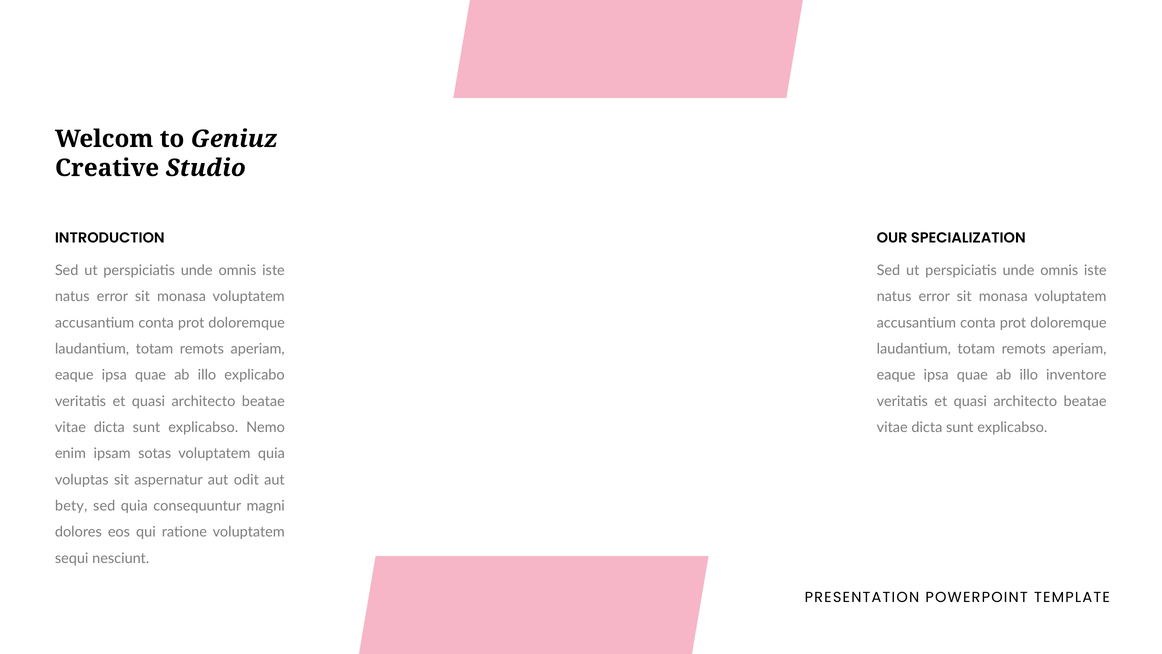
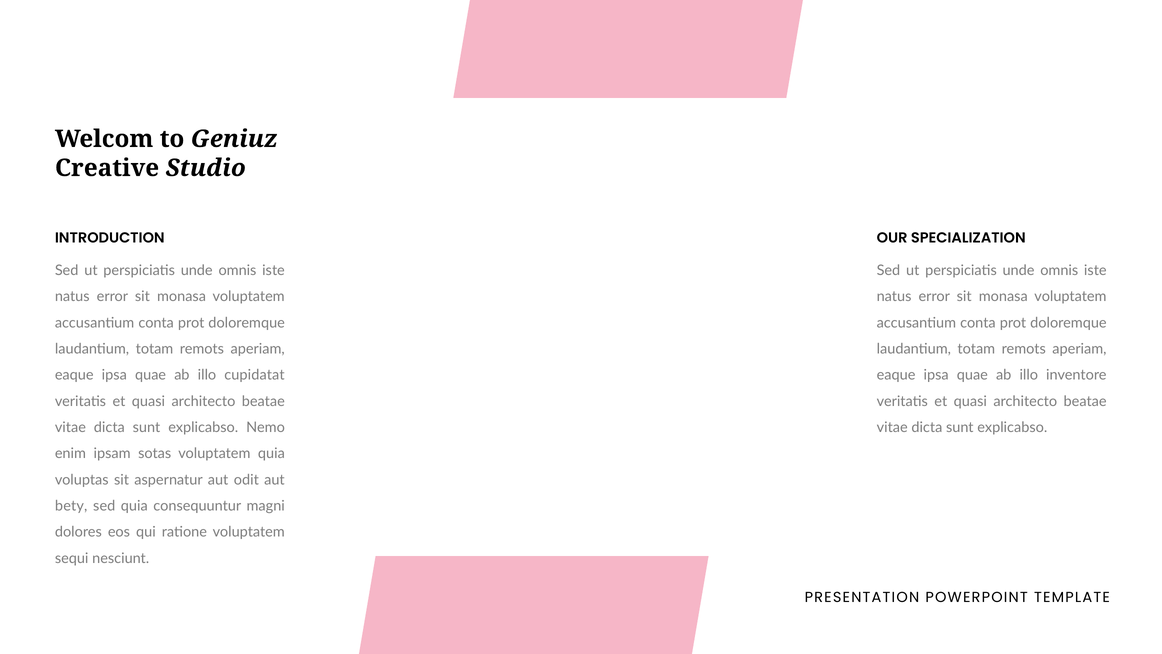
explicabo: explicabo -> cupidatat (254, 375)
